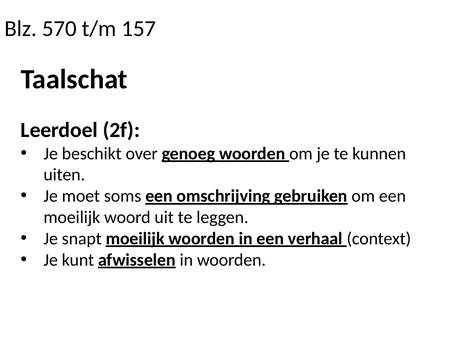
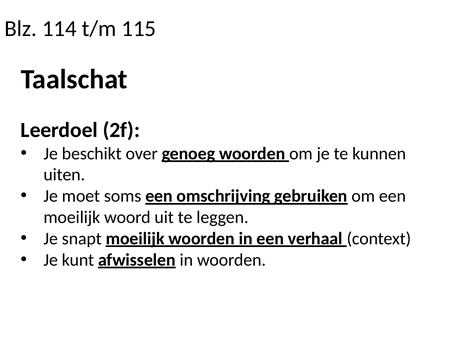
570: 570 -> 114 (59, 29)
157: 157 -> 115 (139, 29)
